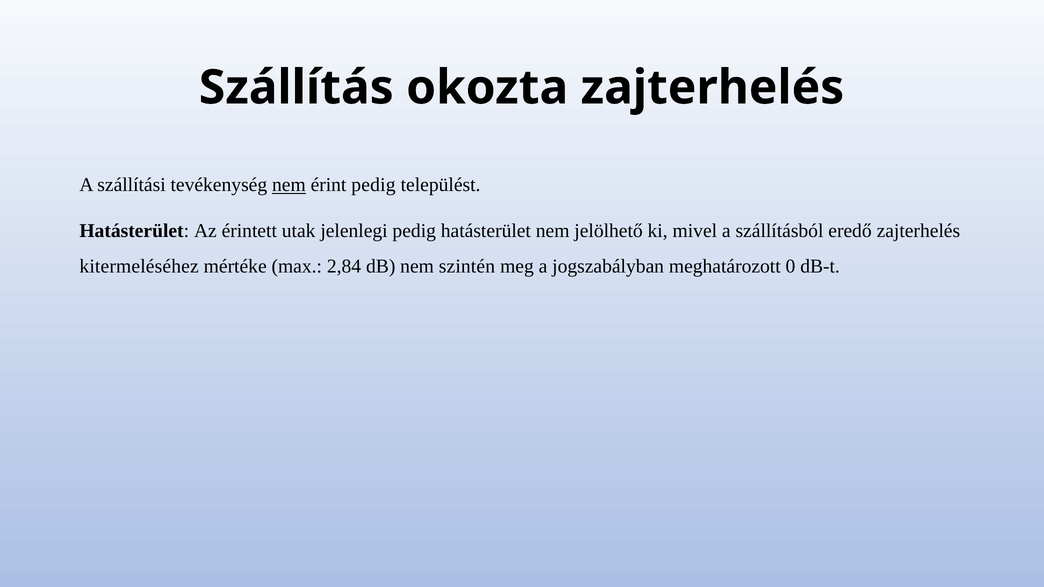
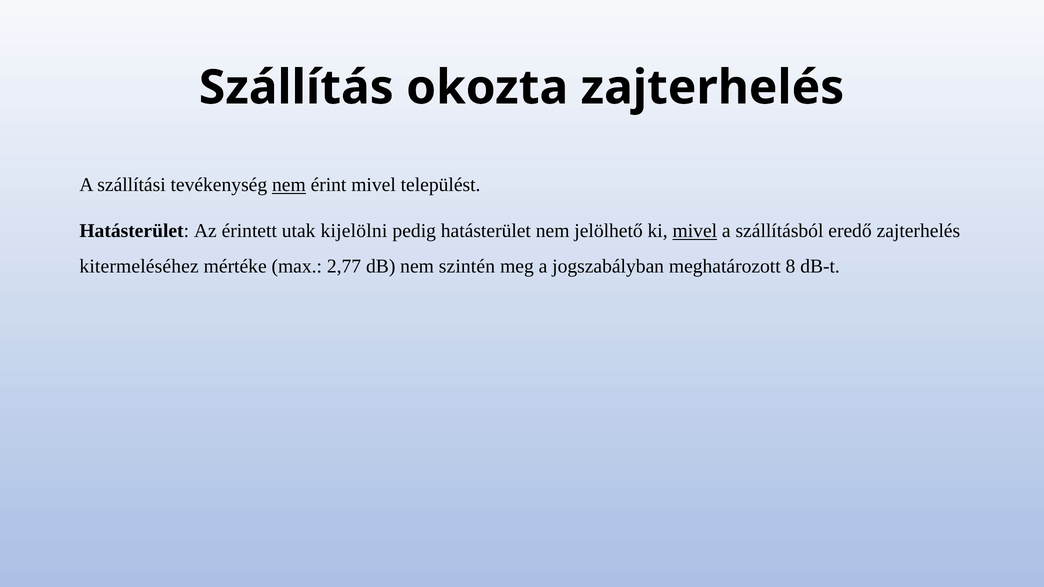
érint pedig: pedig -> mivel (374, 185)
jelenlegi: jelenlegi -> kijelölni (354, 231)
mivel underline: none -> present (695, 231)
2,84: 2,84 -> 2,77 (344, 266)
0: 0 -> 8 (790, 266)
